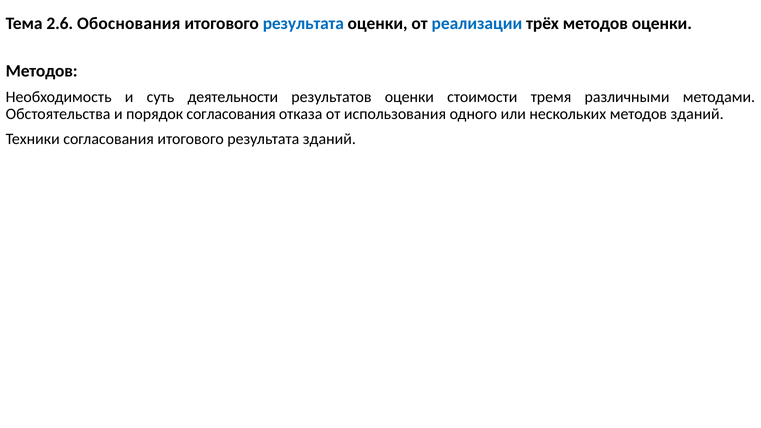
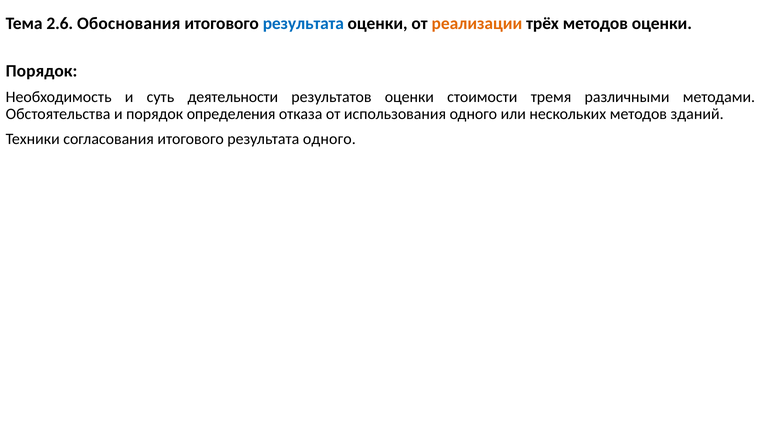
реализации colour: blue -> orange (477, 23)
Методов: Методов -> Порядок (42, 71)
порядок согласования: согласования -> определения (231, 114)
результата зданий: зданий -> одного (329, 139)
